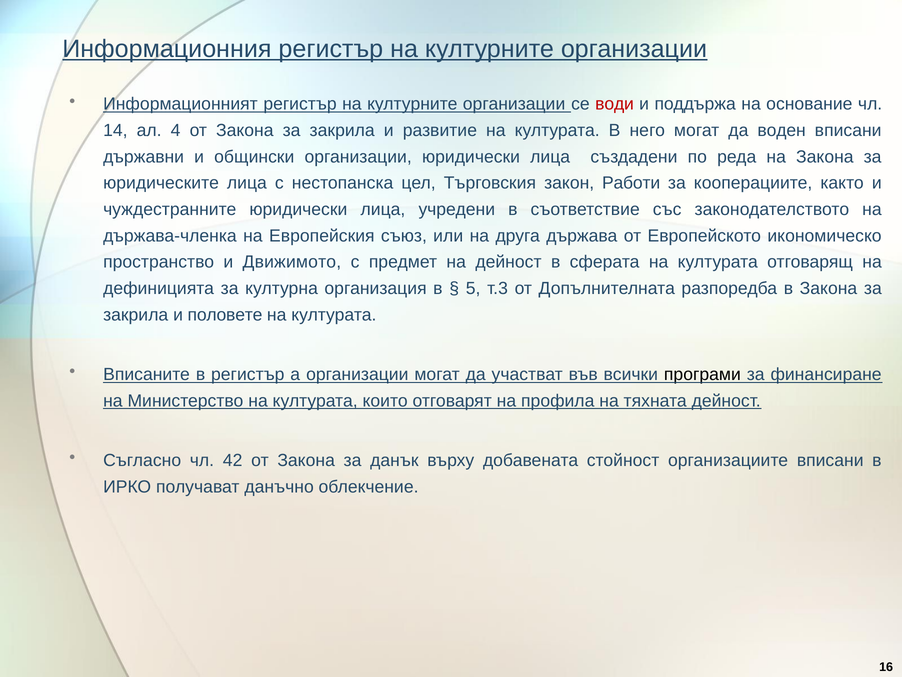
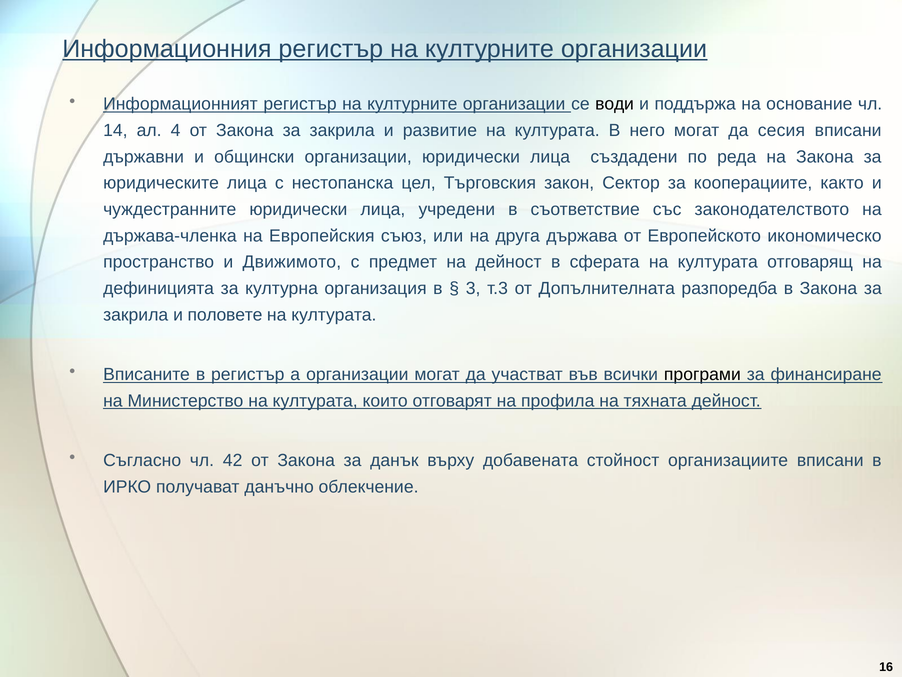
води colour: red -> black (615, 104)
воден: воден -> сесия (781, 130)
Работи: Работи -> Сектор (631, 183)
5: 5 -> 3 (473, 288)
